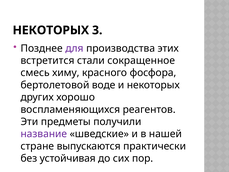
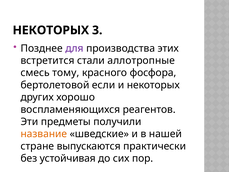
сокращенное: сокращенное -> аллотропные (141, 60)
химу: химу -> тому (66, 73)
воде: воде -> если (104, 85)
название colour: purple -> orange (44, 134)
